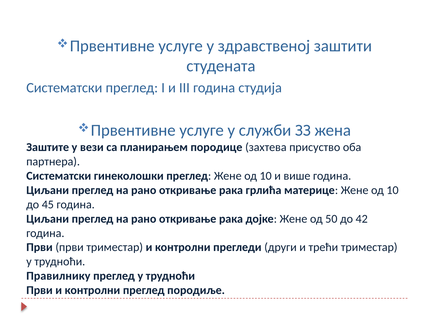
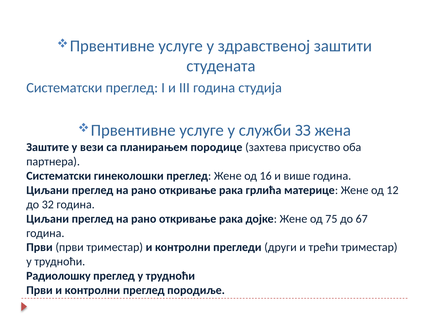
преглед Жене од 10: 10 -> 16 (266, 176)
материце Жене од 10: 10 -> 12 (392, 190)
45: 45 -> 32 (48, 204)
50: 50 -> 75 (331, 219)
42: 42 -> 67 (362, 219)
Правилнику: Правилнику -> Радиолошку (58, 276)
